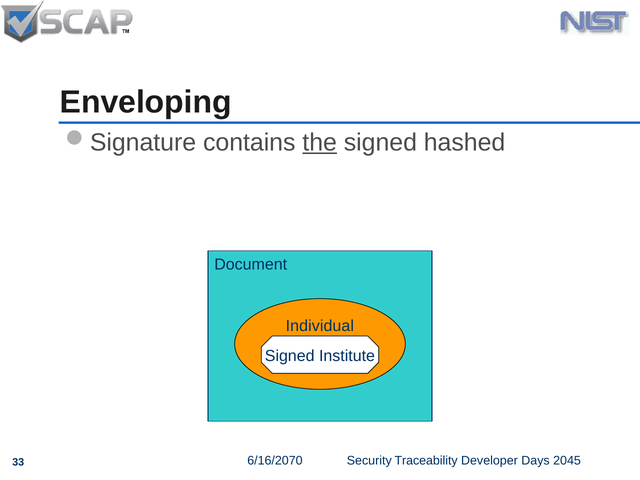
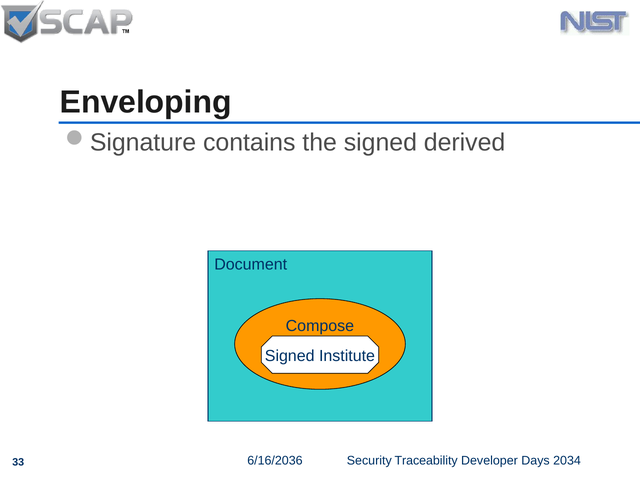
the underline: present -> none (320, 143)
hashed: hashed -> derived (465, 143)
Individual: Individual -> Compose (320, 326)
2045: 2045 -> 2034 (567, 461)
6/16/2070: 6/16/2070 -> 6/16/2036 (275, 461)
